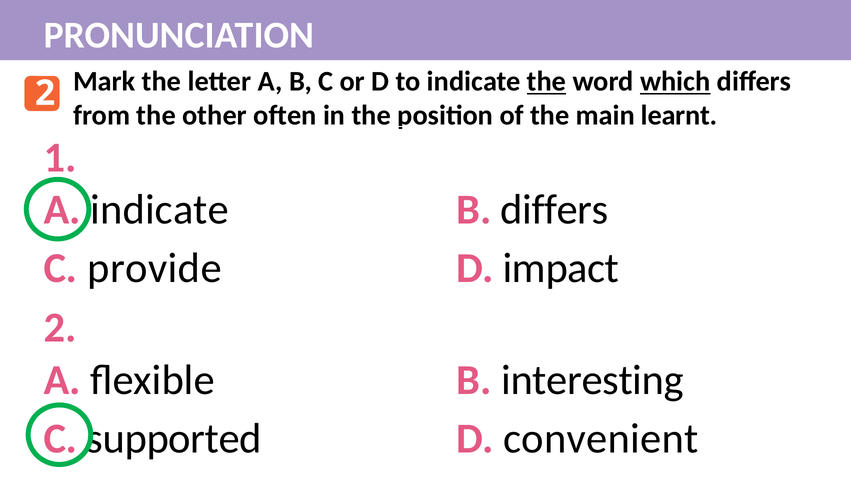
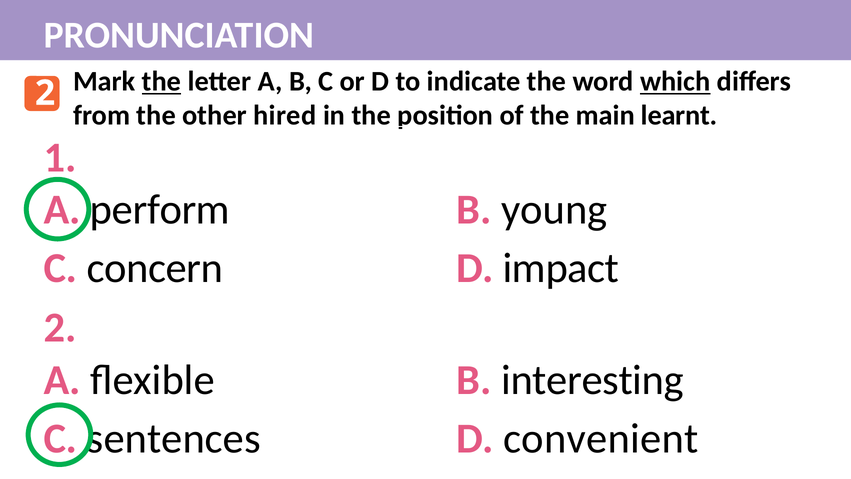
the underline: none -> present (162, 81)
the underline: present -> none (547, 81)
often: often -> hired (285, 115)
indicate: indicate -> perform (160, 209)
B differs: differs -> young (554, 209)
provide: provide -> concern (155, 268)
supported: supported -> sentences (174, 438)
